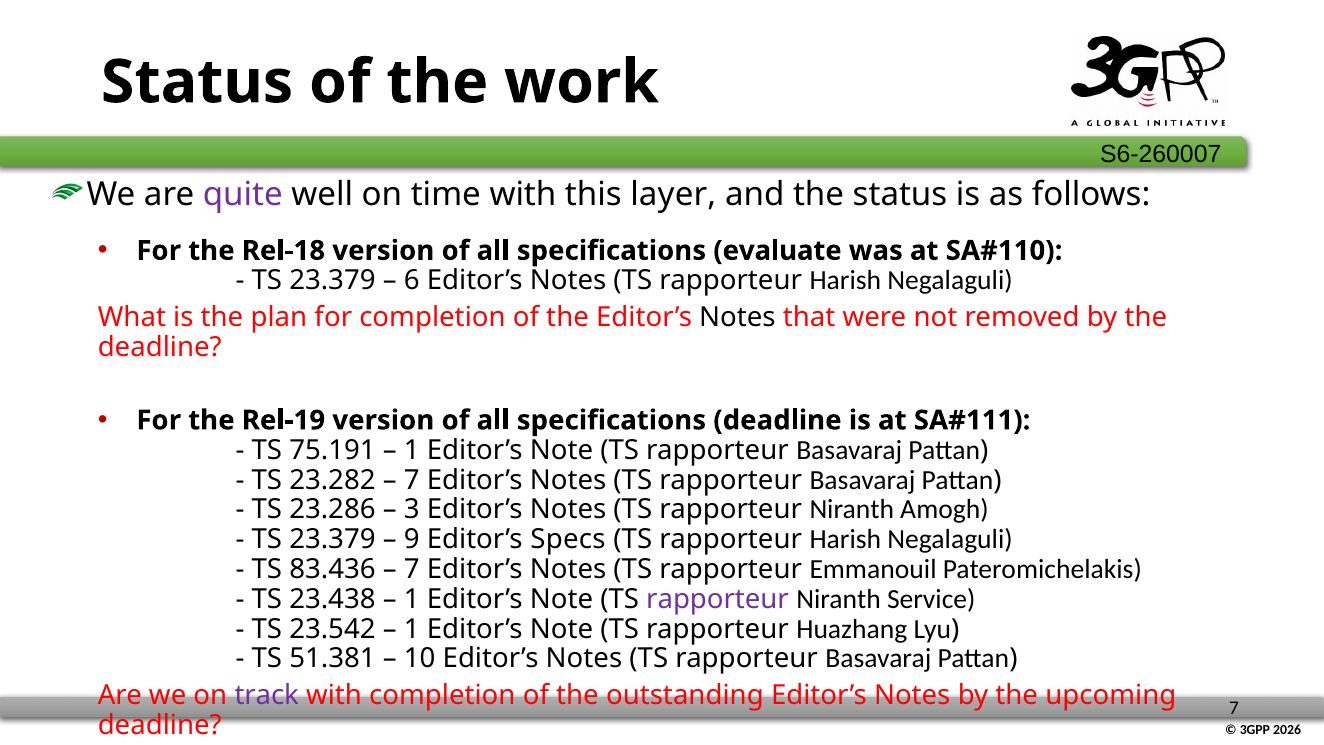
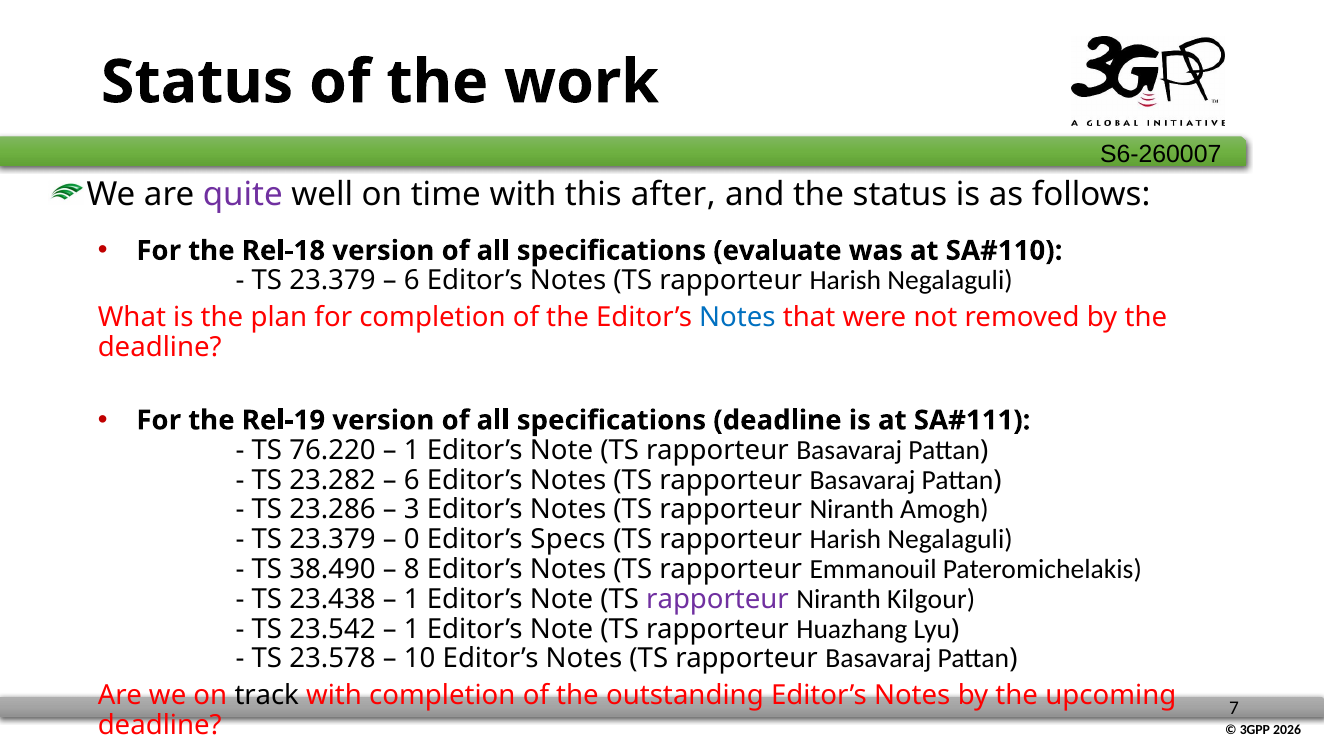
layer: layer -> after (673, 194)
Notes colour: black -> blue (737, 317)
75.191: 75.191 -> 76.220 (332, 450)
7: 7 -> 6 (412, 480)
9: 9 -> 0 (412, 539)
83.436: 83.436 -> 38.490 (332, 569)
7: 7 -> 8 (412, 569)
Service: Service -> Kilgour (931, 599)
51.381: 51.381 -> 23.578 (332, 659)
track colour: purple -> black (267, 695)
